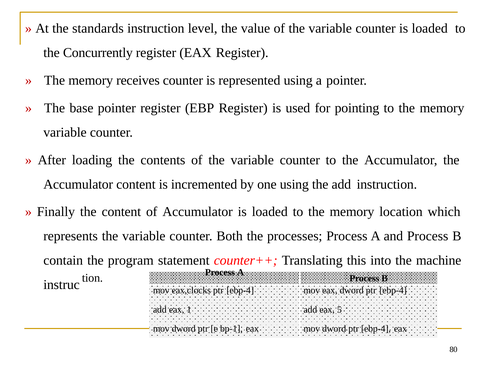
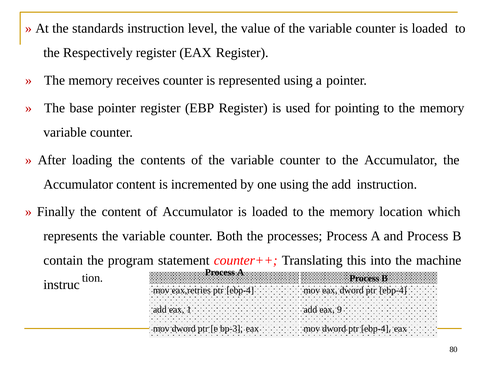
Concurrently: Concurrently -> Respectively (98, 53)
eax,clocks: eax,clocks -> eax,retries (191, 290)
5: 5 -> 9 (339, 309)
bp-1: bp-1 -> bp-3 (231, 328)
